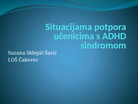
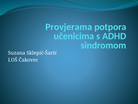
Situacijama: Situacijama -> Provjerama (69, 27)
